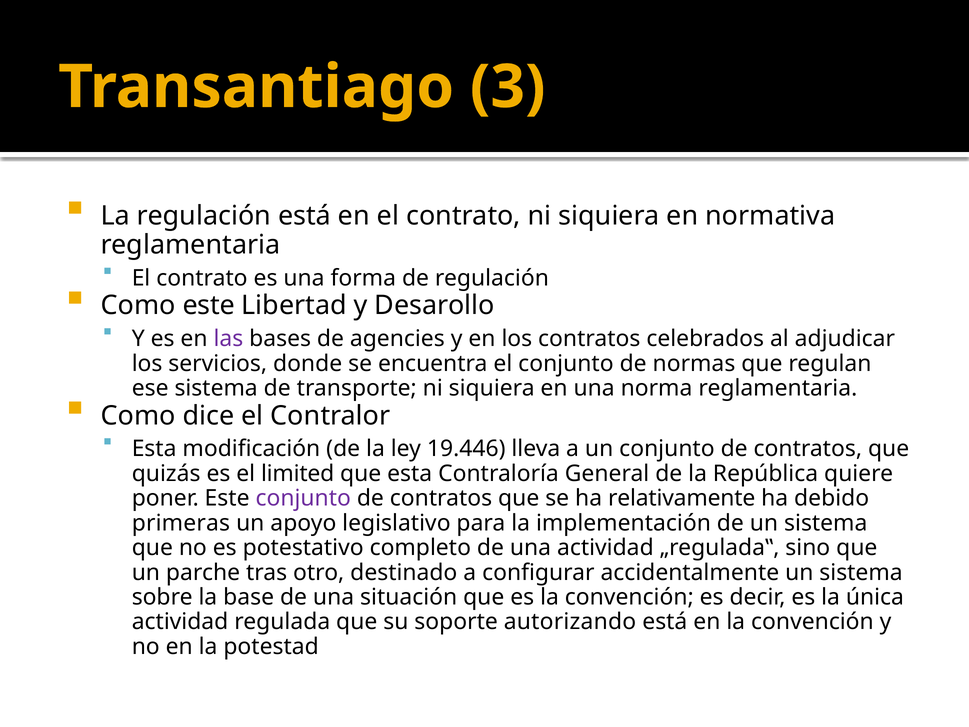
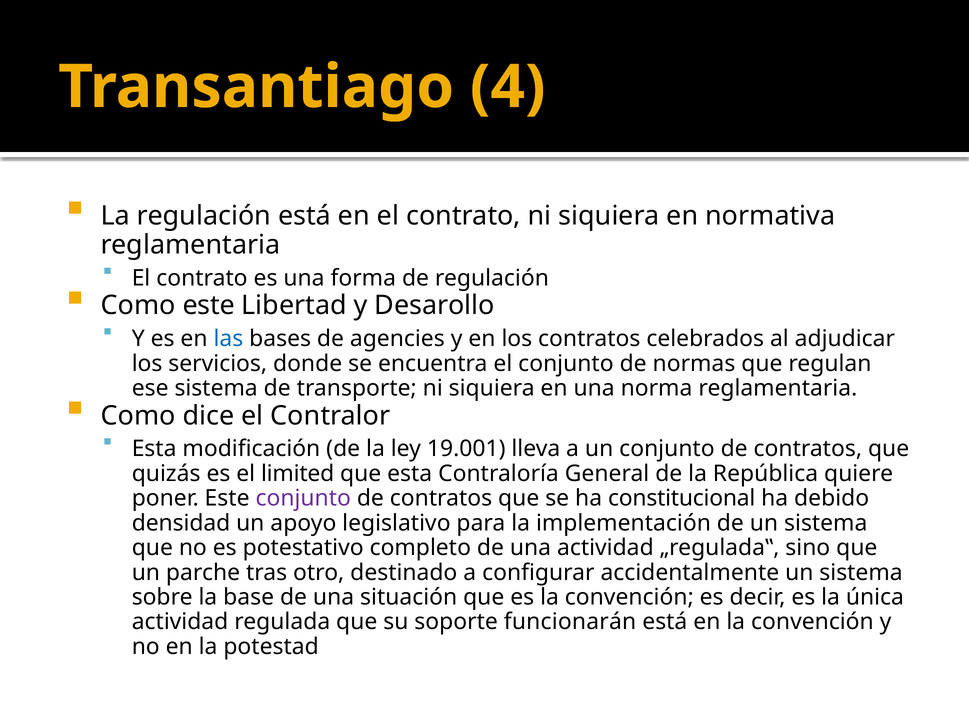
3: 3 -> 4 (508, 87)
las colour: purple -> blue (228, 339)
19.446: 19.446 -> 19.001 (466, 449)
relativamente: relativamente -> constitucional (682, 498)
primeras: primeras -> densidad (181, 523)
autorizando: autorizando -> funcionarán (570, 622)
